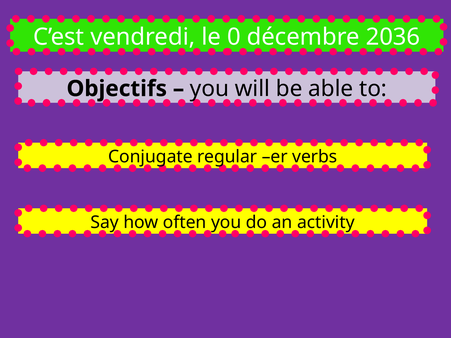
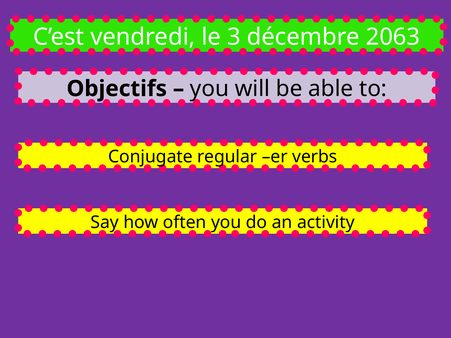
0: 0 -> 3 (234, 37)
2036: 2036 -> 2063 (393, 37)
